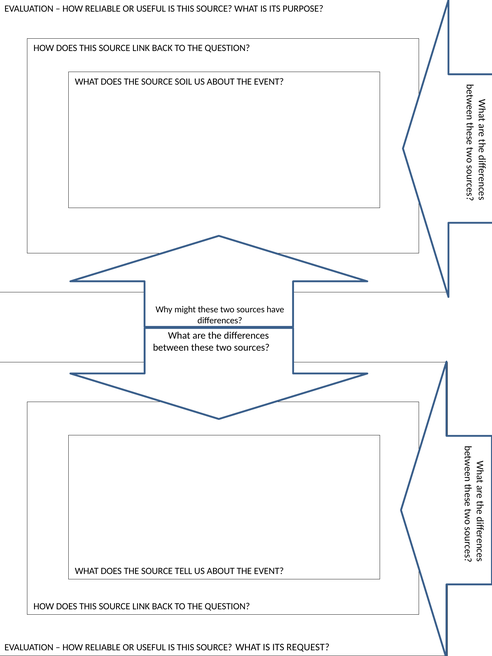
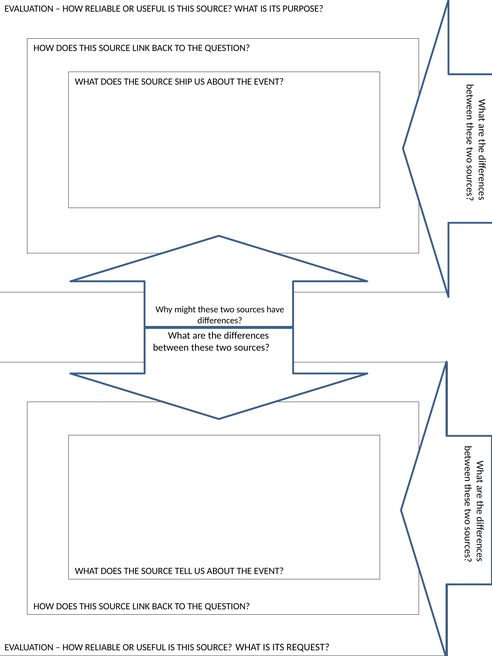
SOIL: SOIL -> SHIP (184, 82)
